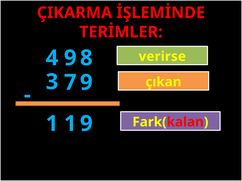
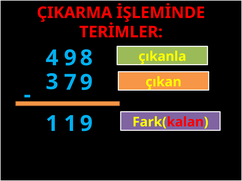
verirse: verirse -> çıkanla (162, 57)
